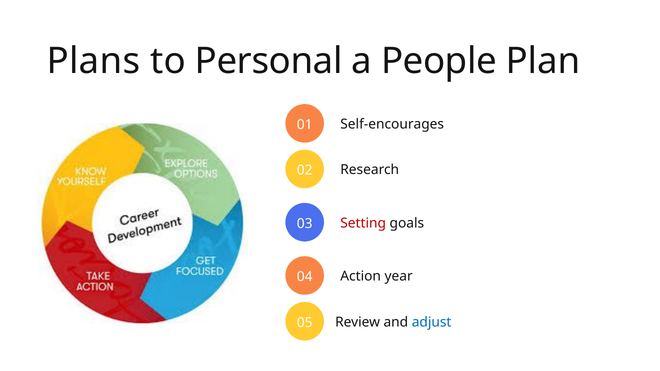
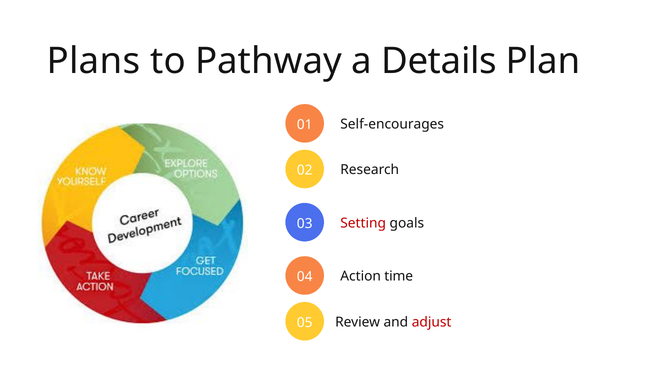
Personal: Personal -> Pathway (269, 61)
People: People -> Details (439, 61)
year: year -> time (399, 277)
adjust colour: blue -> red (432, 322)
